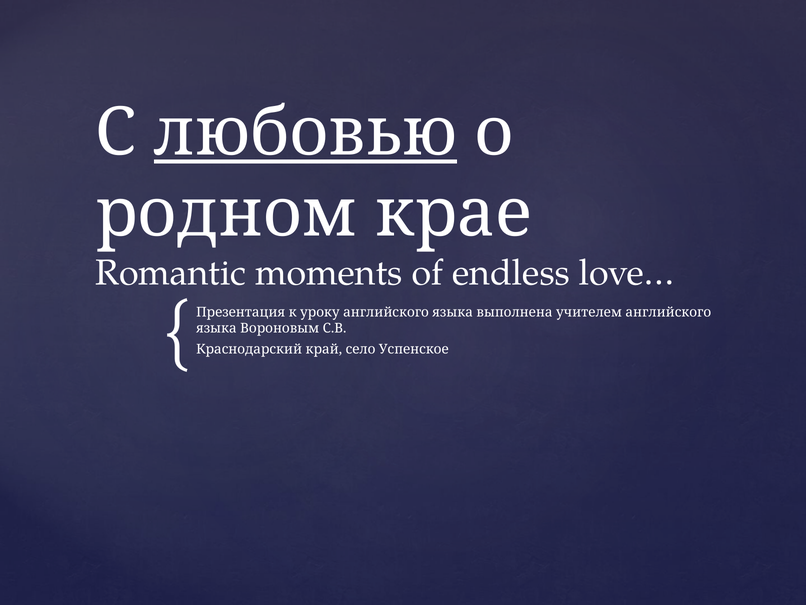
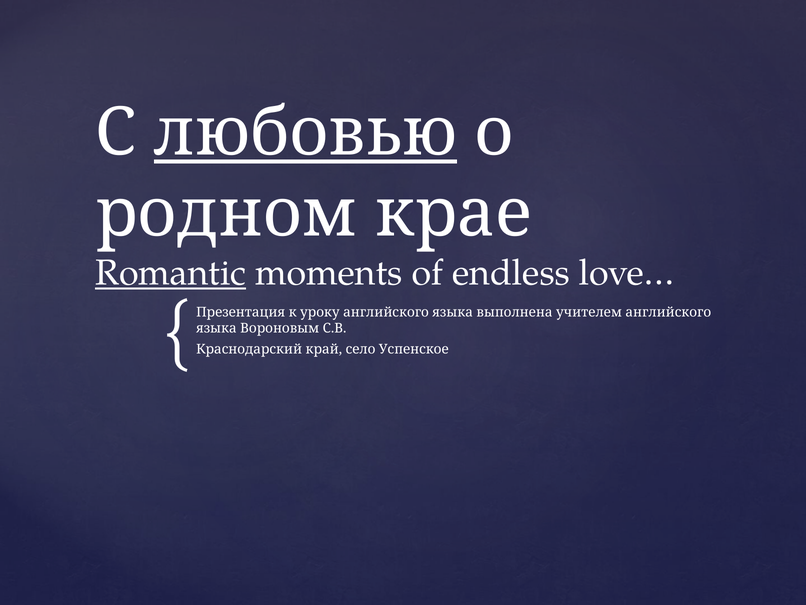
Romantic underline: none -> present (171, 273)
